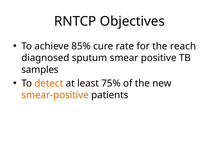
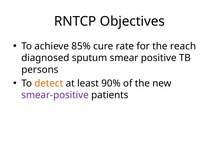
samples: samples -> persons (40, 69)
75%: 75% -> 90% (111, 83)
smear-positive colour: orange -> purple (55, 95)
